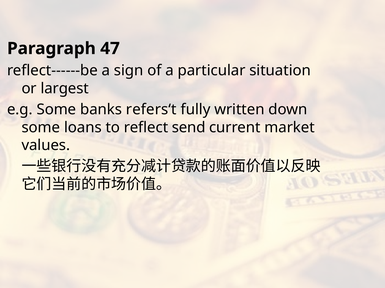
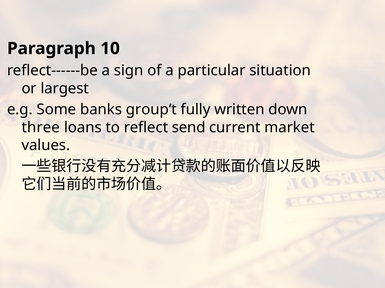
47: 47 -> 10 (110, 49)
refers‘t: refers‘t -> group‘t (151, 110)
some: some -> three (41, 128)
